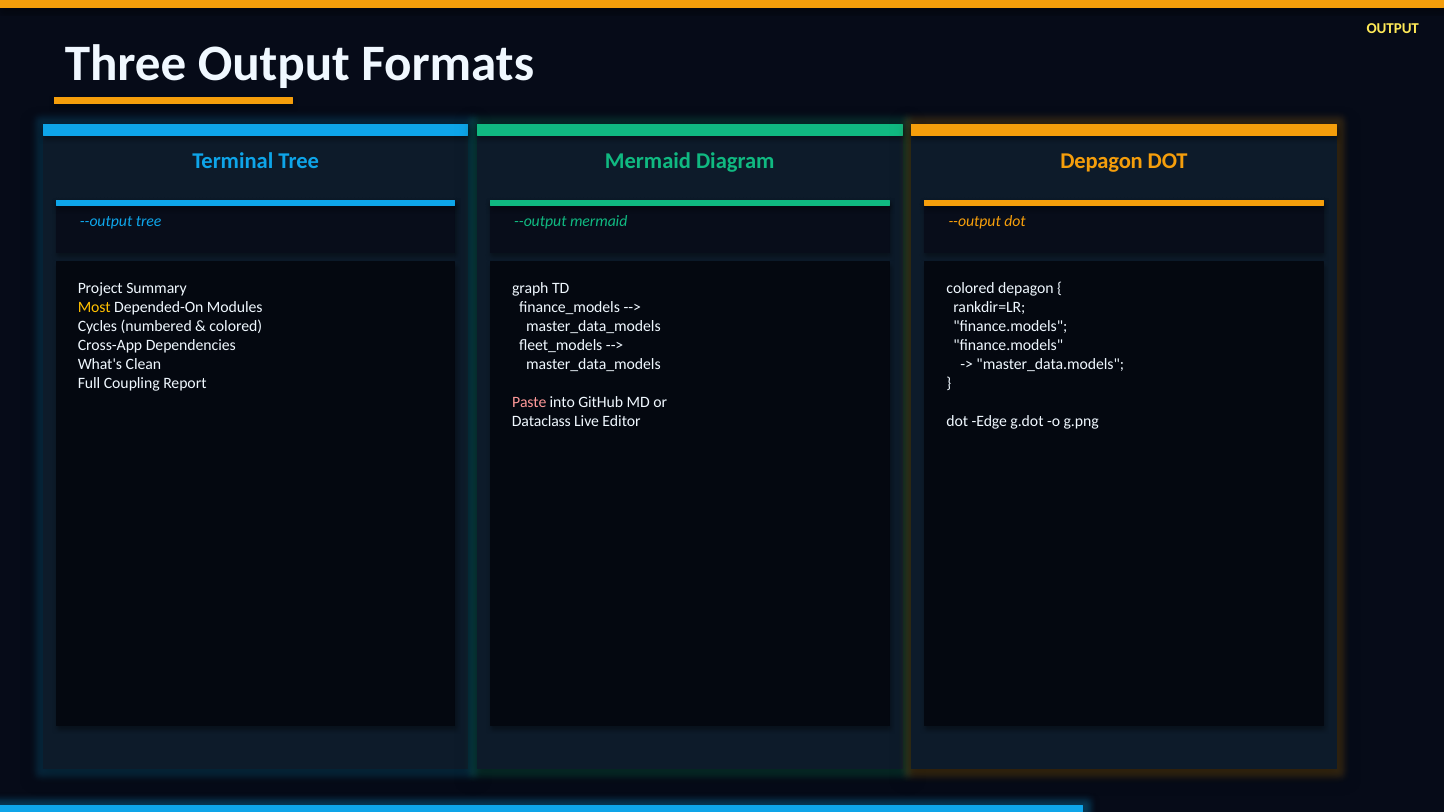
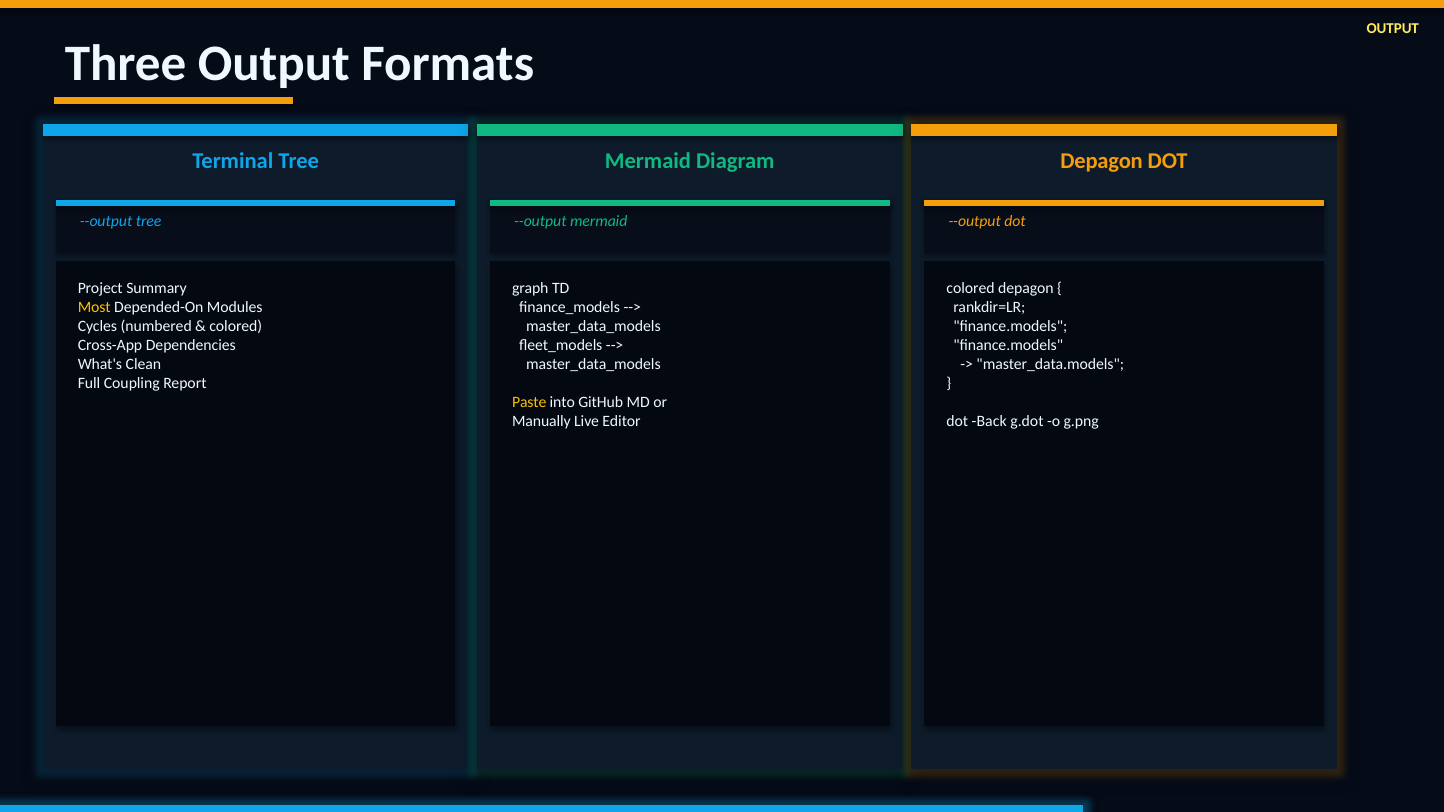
Paste colour: pink -> yellow (529, 402)
Dataclass: Dataclass -> Manually (541, 421)
Edge: Edge -> Back (989, 421)
